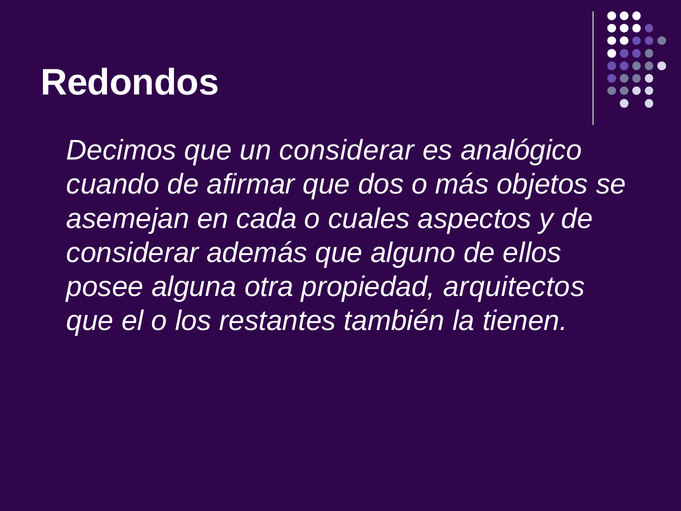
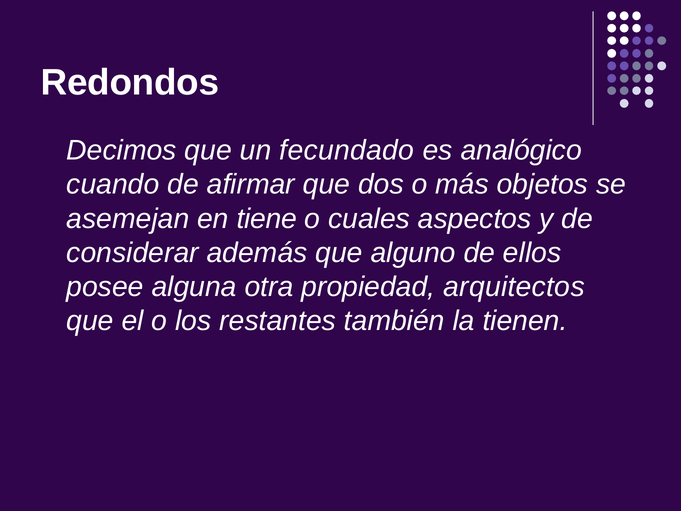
un considerar: considerar -> fecundado (347, 150)
cada: cada -> tiene (267, 219)
